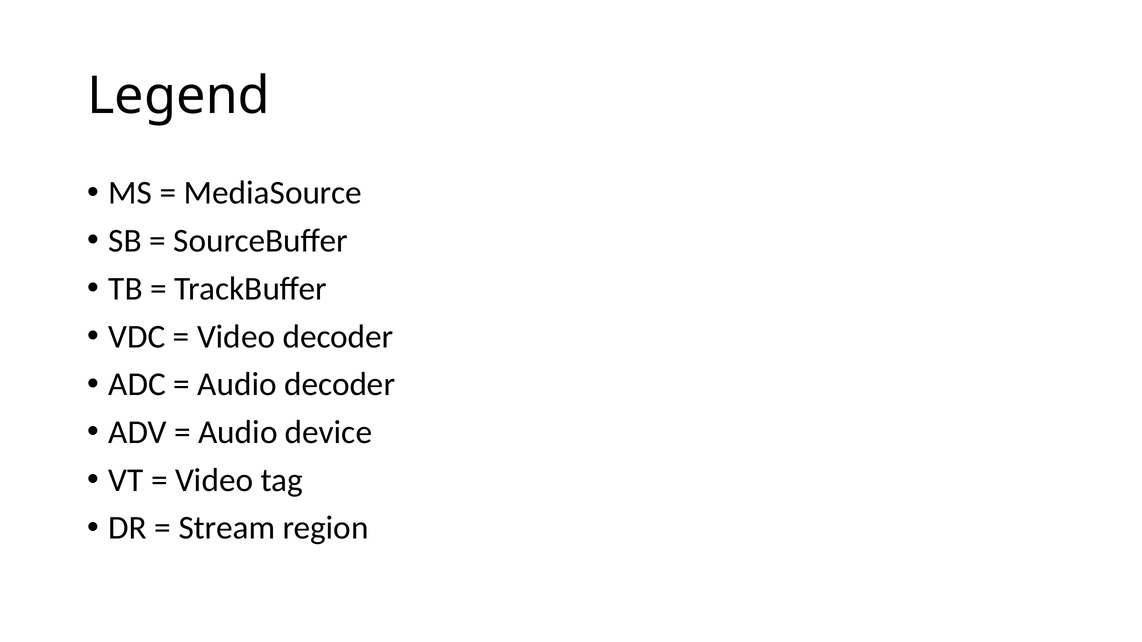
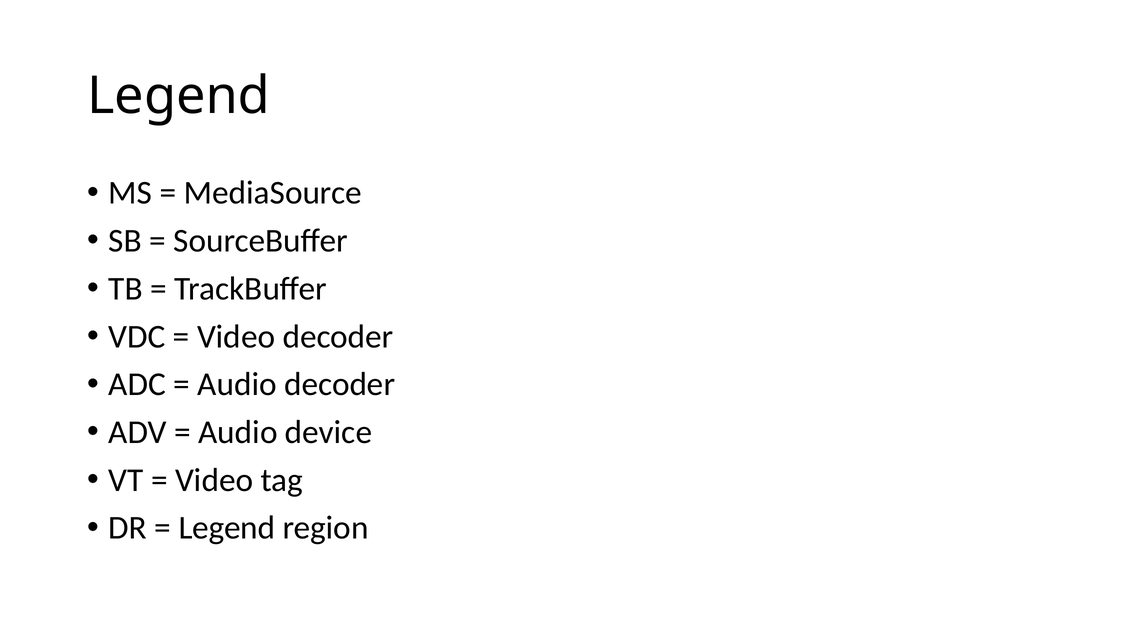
Stream: Stream -> Legend (227, 528)
